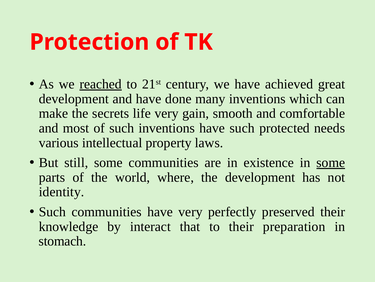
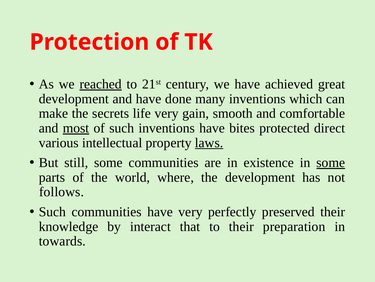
most underline: none -> present (76, 128)
have such: such -> bites (242, 128)
needs: needs -> direct (330, 128)
laws underline: none -> present (209, 142)
identity: identity -> follows (62, 191)
stomach: stomach -> towards (62, 241)
